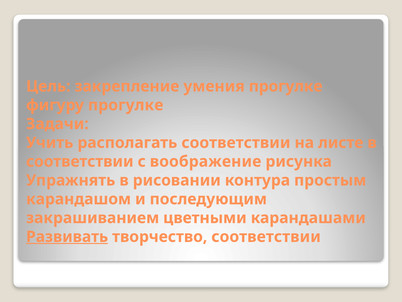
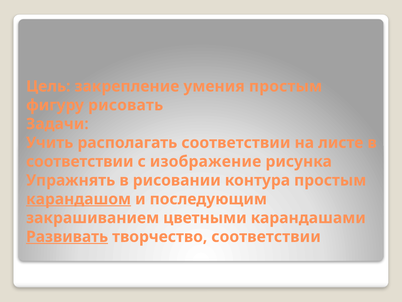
умения прогулке: прогулке -> простым (285, 86)
фигуру прогулке: прогулке -> рисовать (126, 105)
воображение: воображение -> изображение (206, 161)
карандашом underline: none -> present (79, 199)
